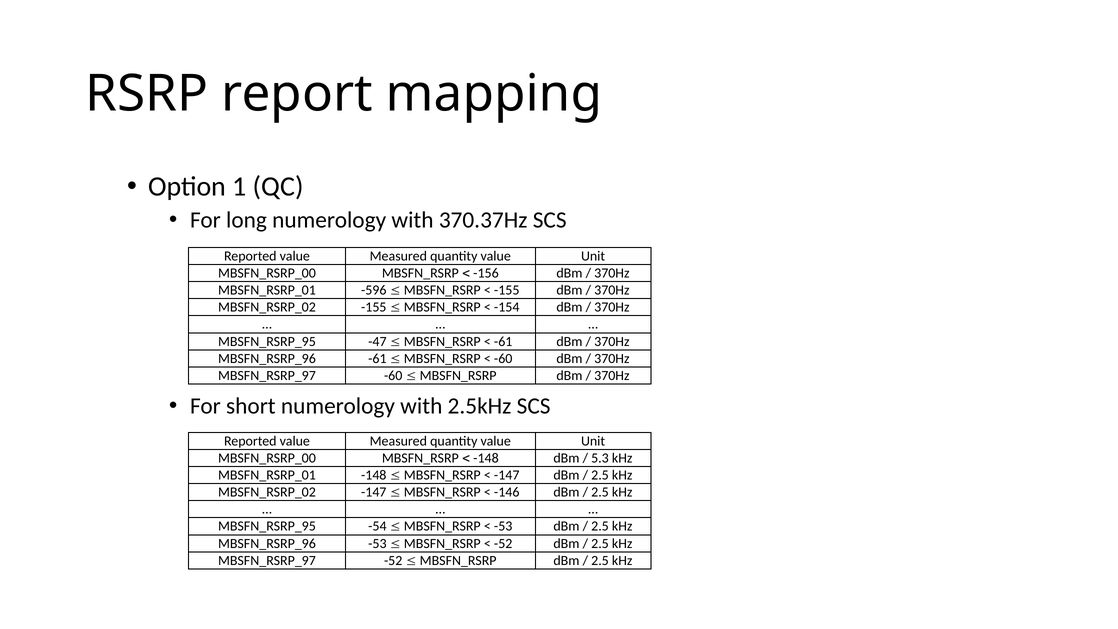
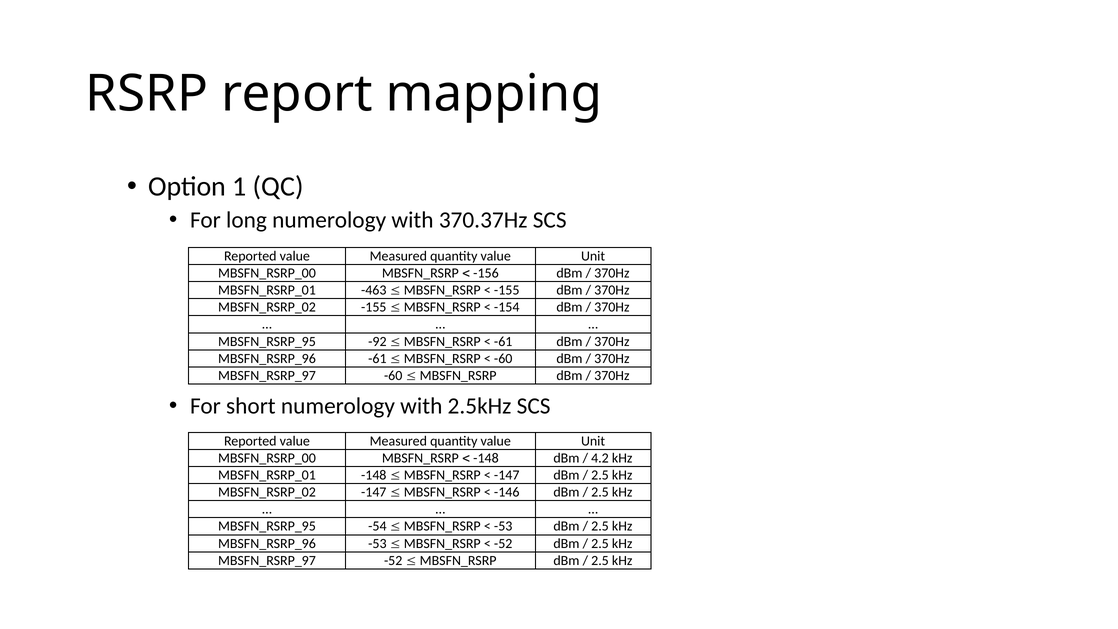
-596: -596 -> -463 (374, 290)
-47: -47 -> -92 (377, 341)
5.3: 5.3 -> 4.2 (600, 458)
